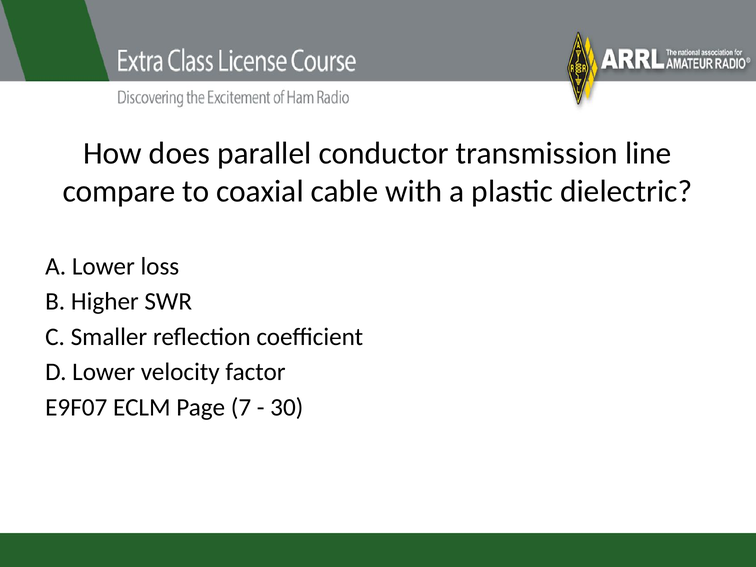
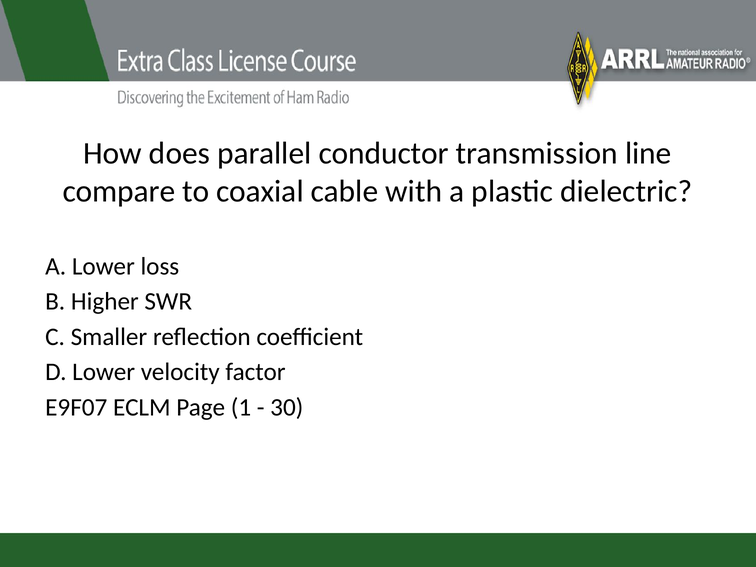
7: 7 -> 1 (241, 407)
